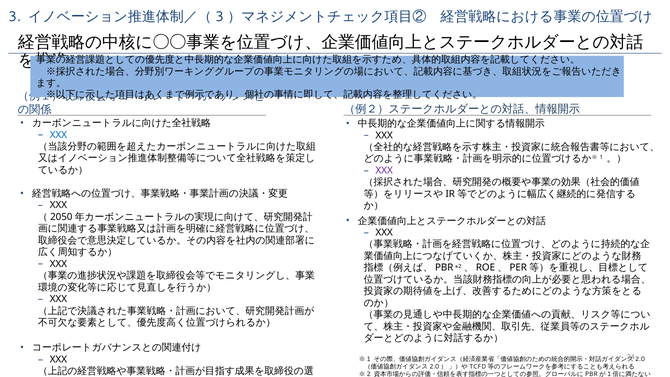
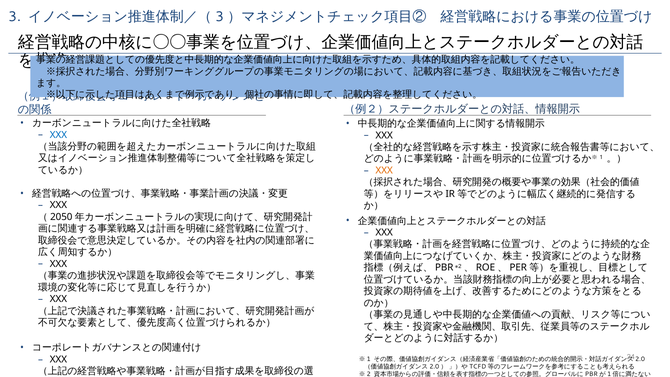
XXX colour: purple -> orange (384, 170)
